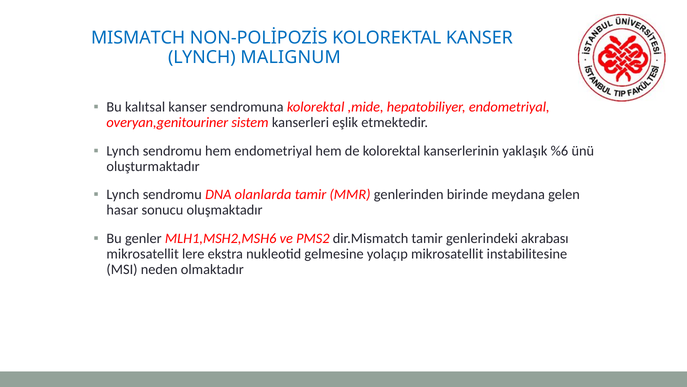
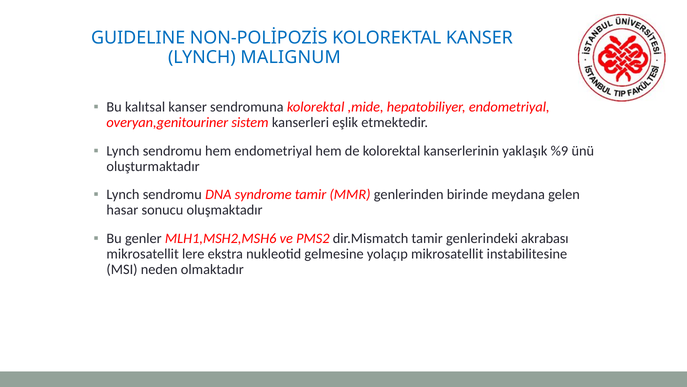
MISMATCH: MISMATCH -> GUIDELINE (138, 38)
%6: %6 -> %9 (559, 151)
olanlarda: olanlarda -> syndrome (263, 194)
